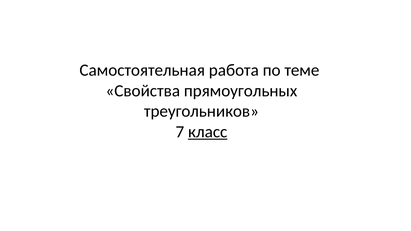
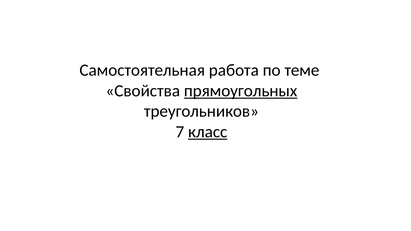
прямоугольных underline: none -> present (241, 91)
